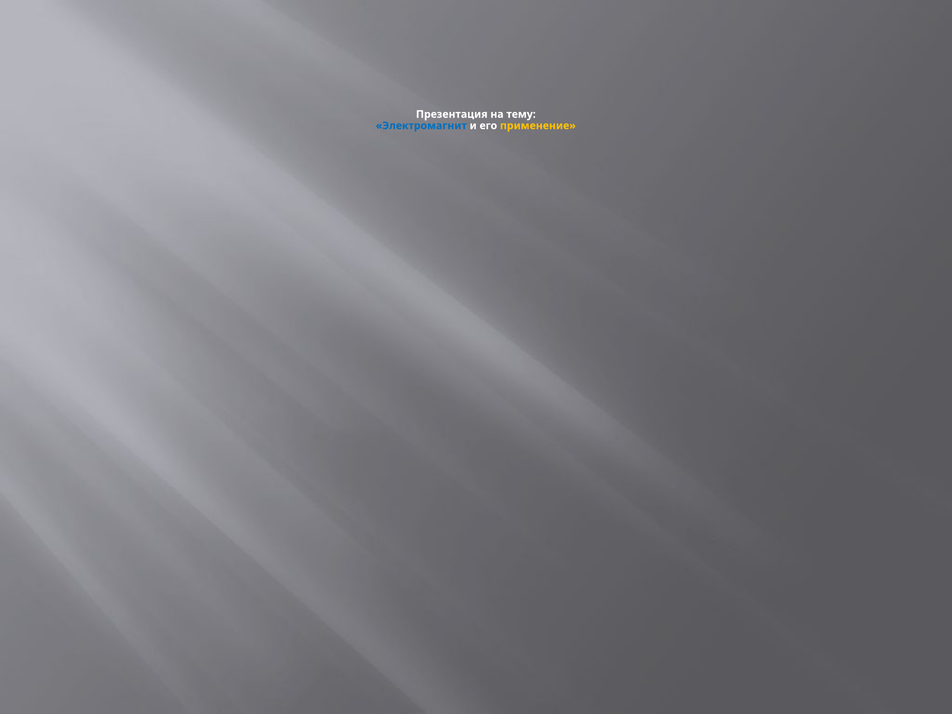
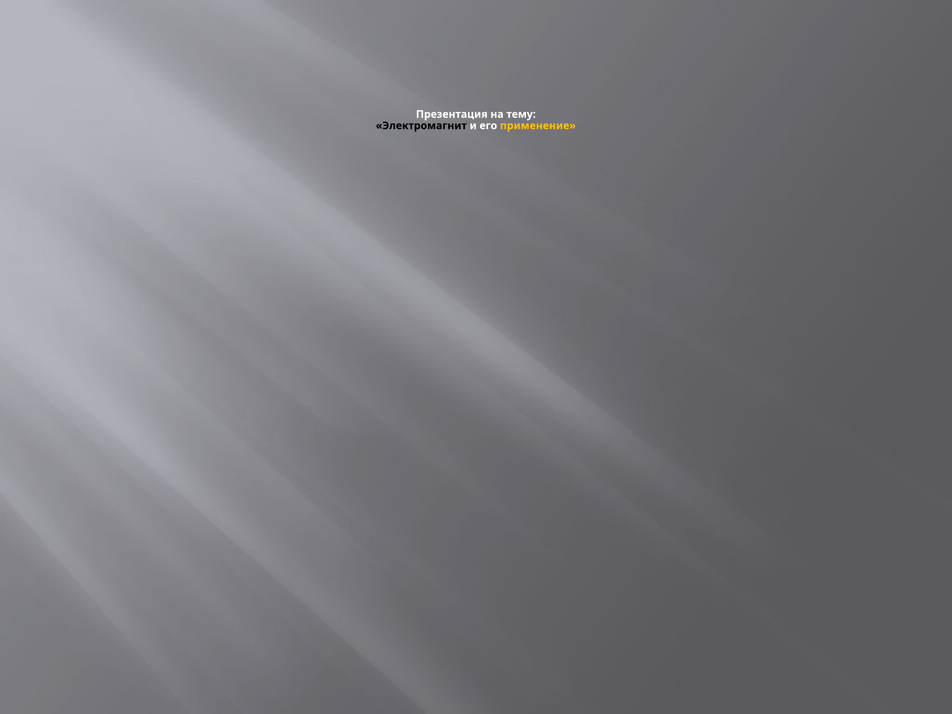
Электромагнит colour: blue -> black (421, 126)
